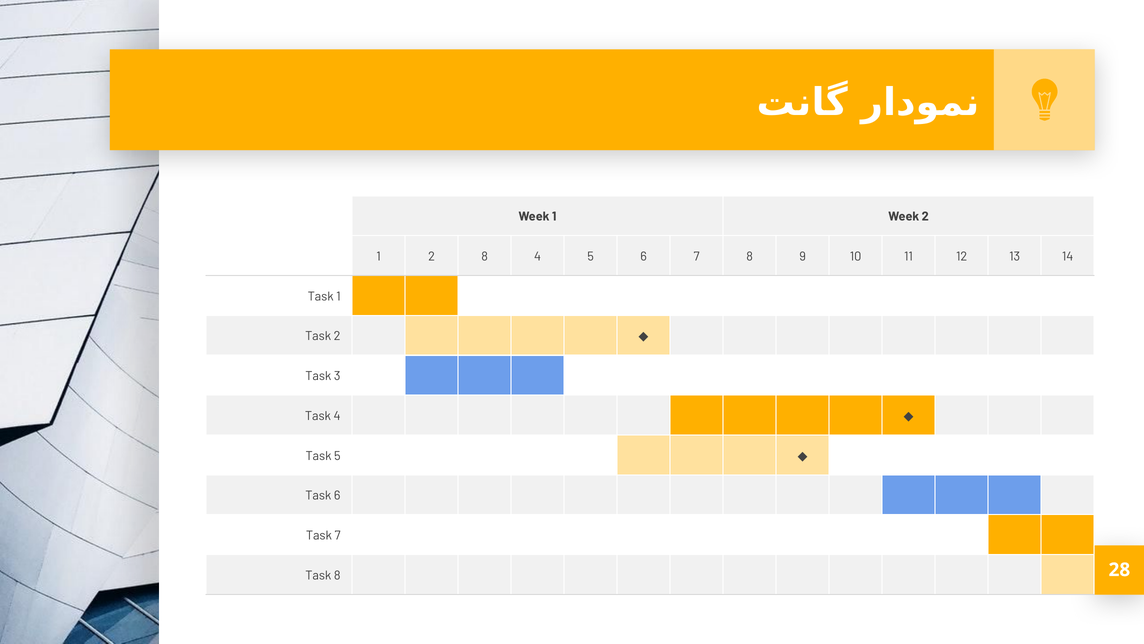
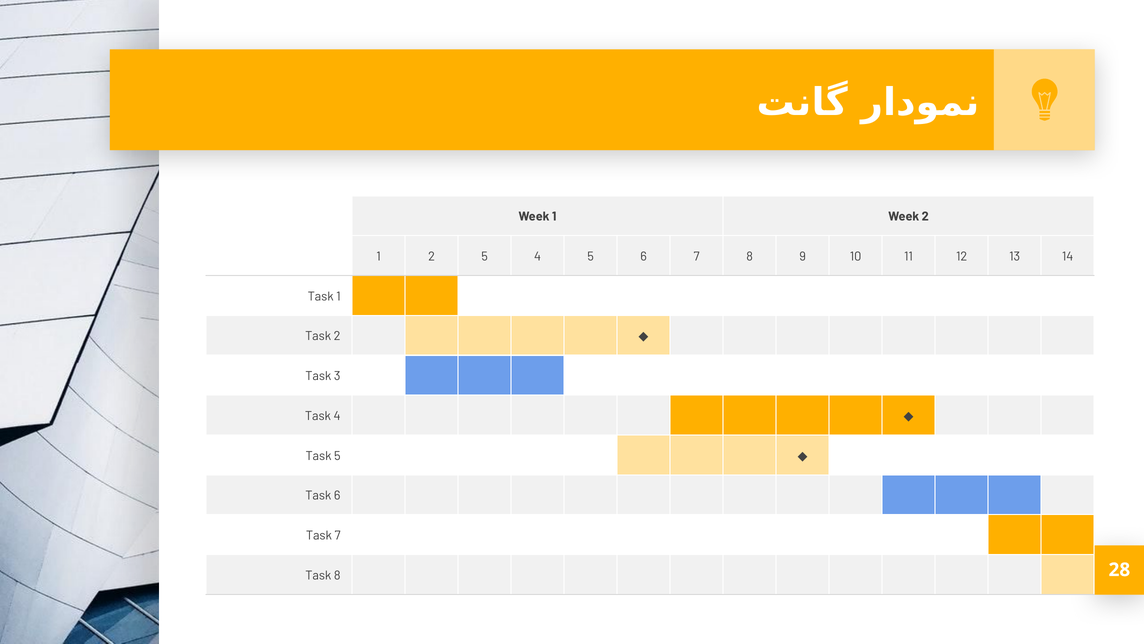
2 8: 8 -> 5 (485, 256)
